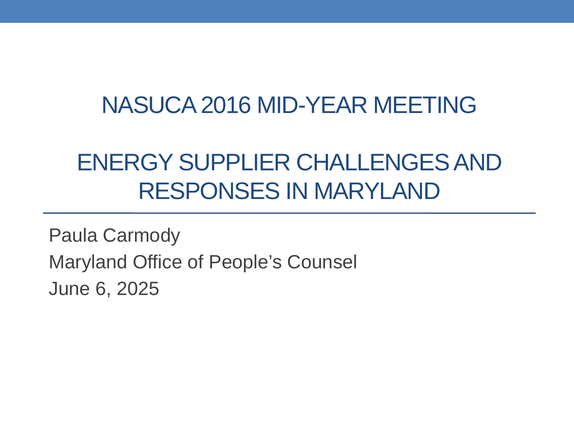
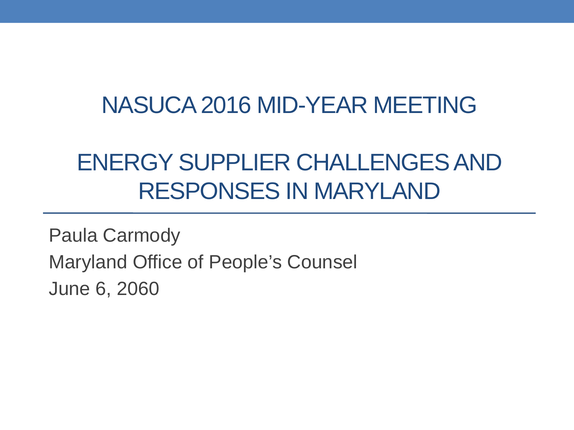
2025: 2025 -> 2060 (138, 289)
